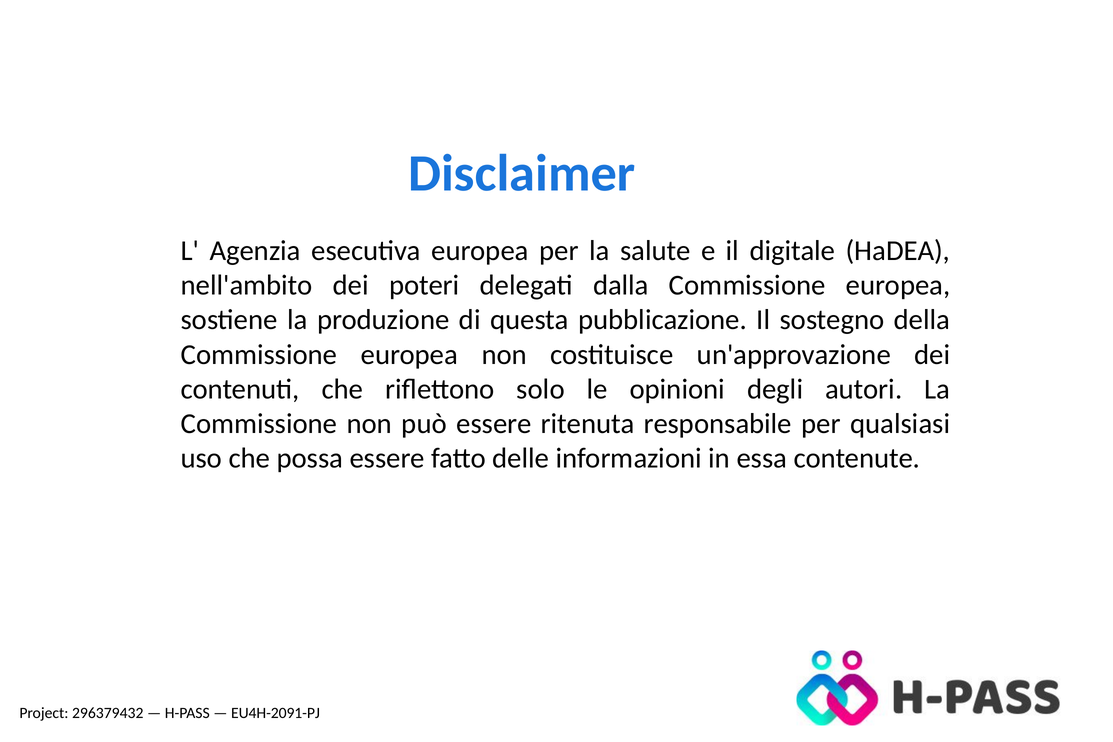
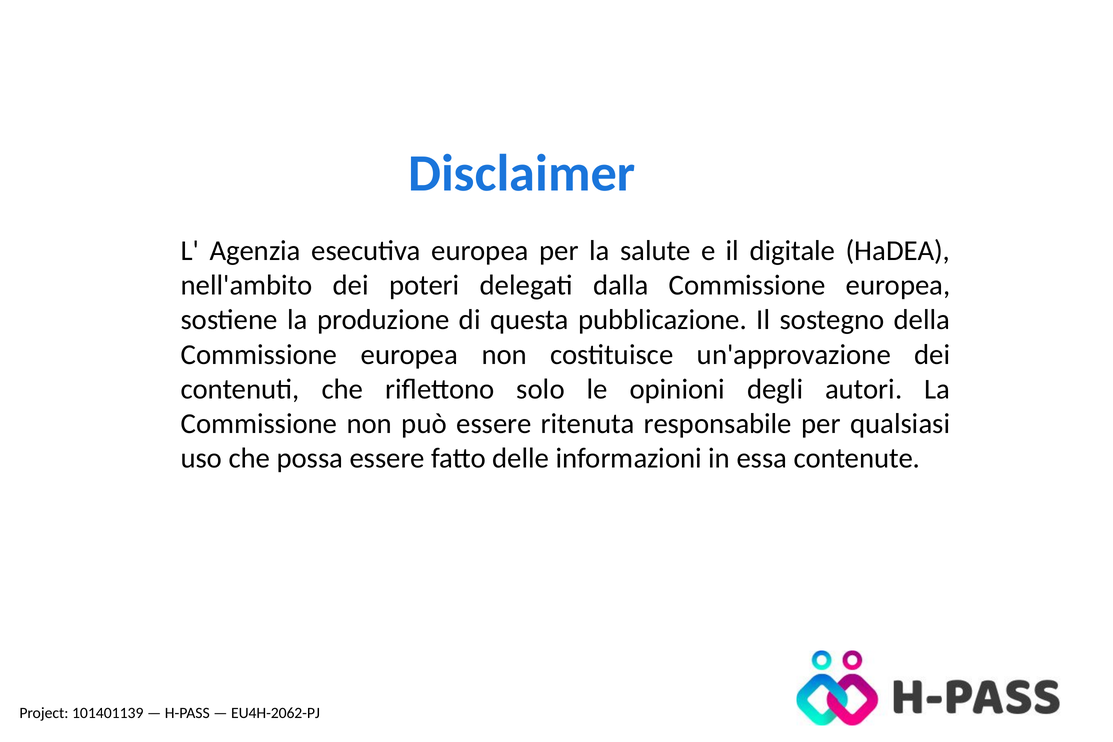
296379432: 296379432 -> 101401139 (108, 713)
EU4H-2091-PJ: EU4H-2091-PJ -> EU4H-2062-PJ (275, 713)
